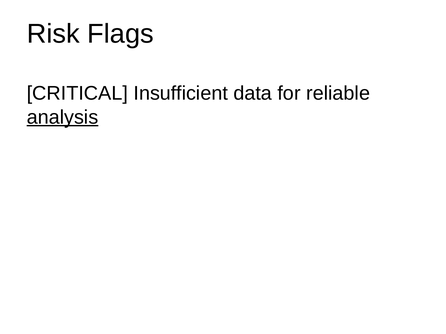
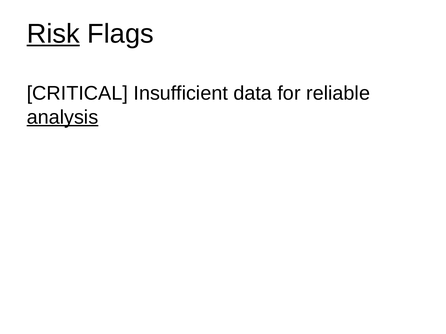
Risk underline: none -> present (53, 34)
